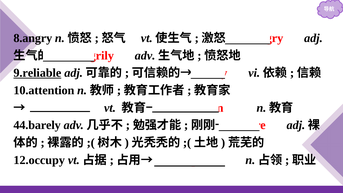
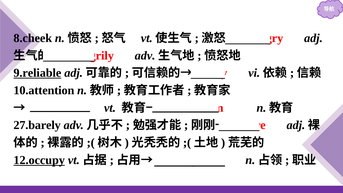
8.angry: 8.angry -> 8.cheek (33, 38)
44.barely: 44.barely -> 27.barely (37, 125)
12.occupy underline: none -> present (39, 160)
